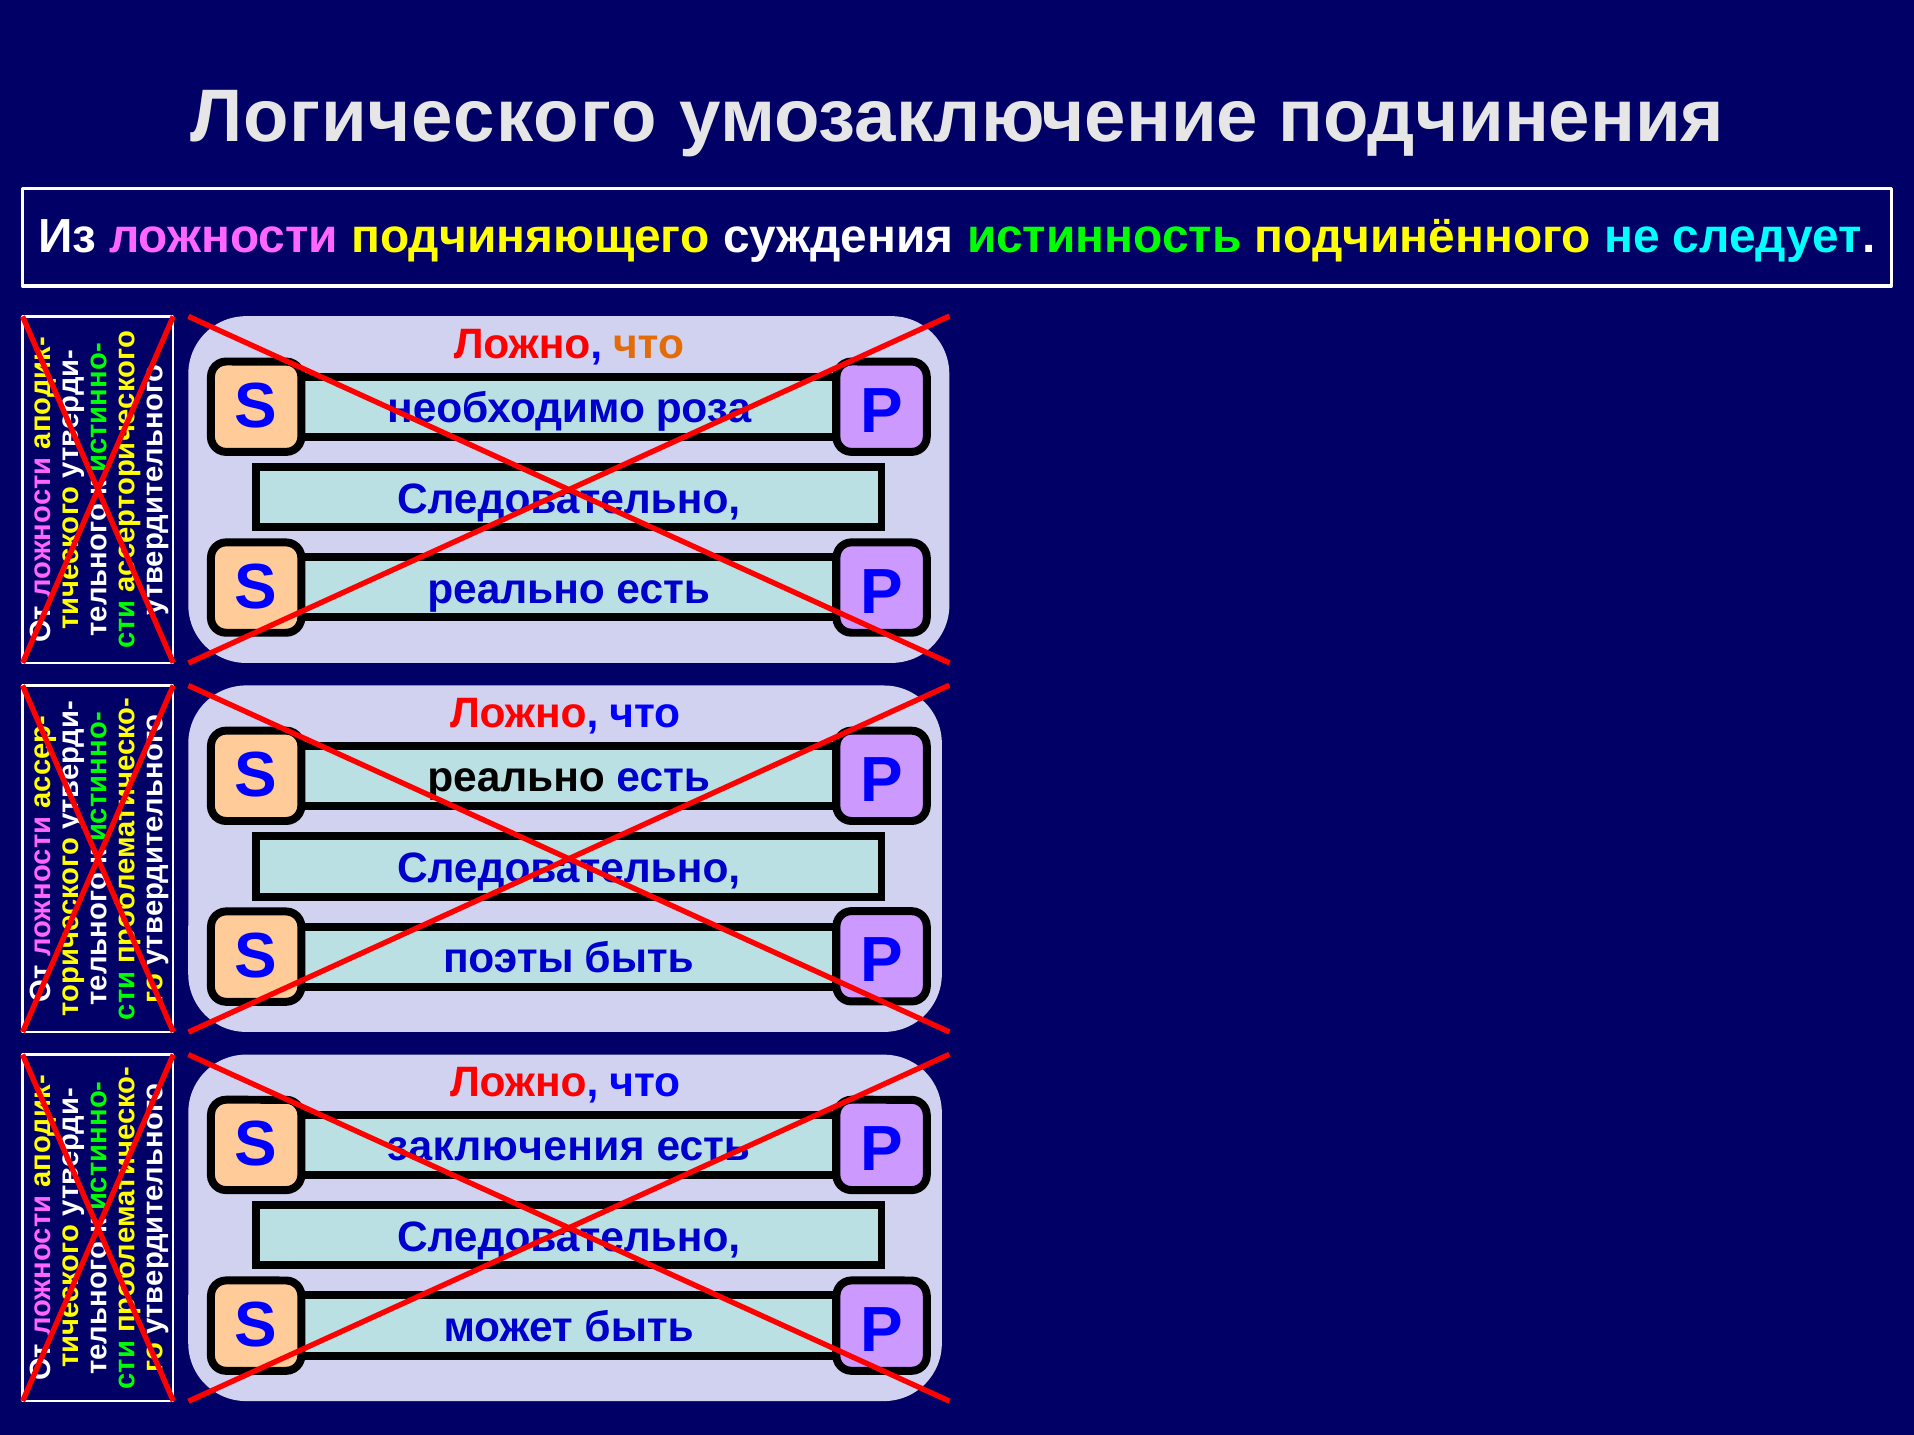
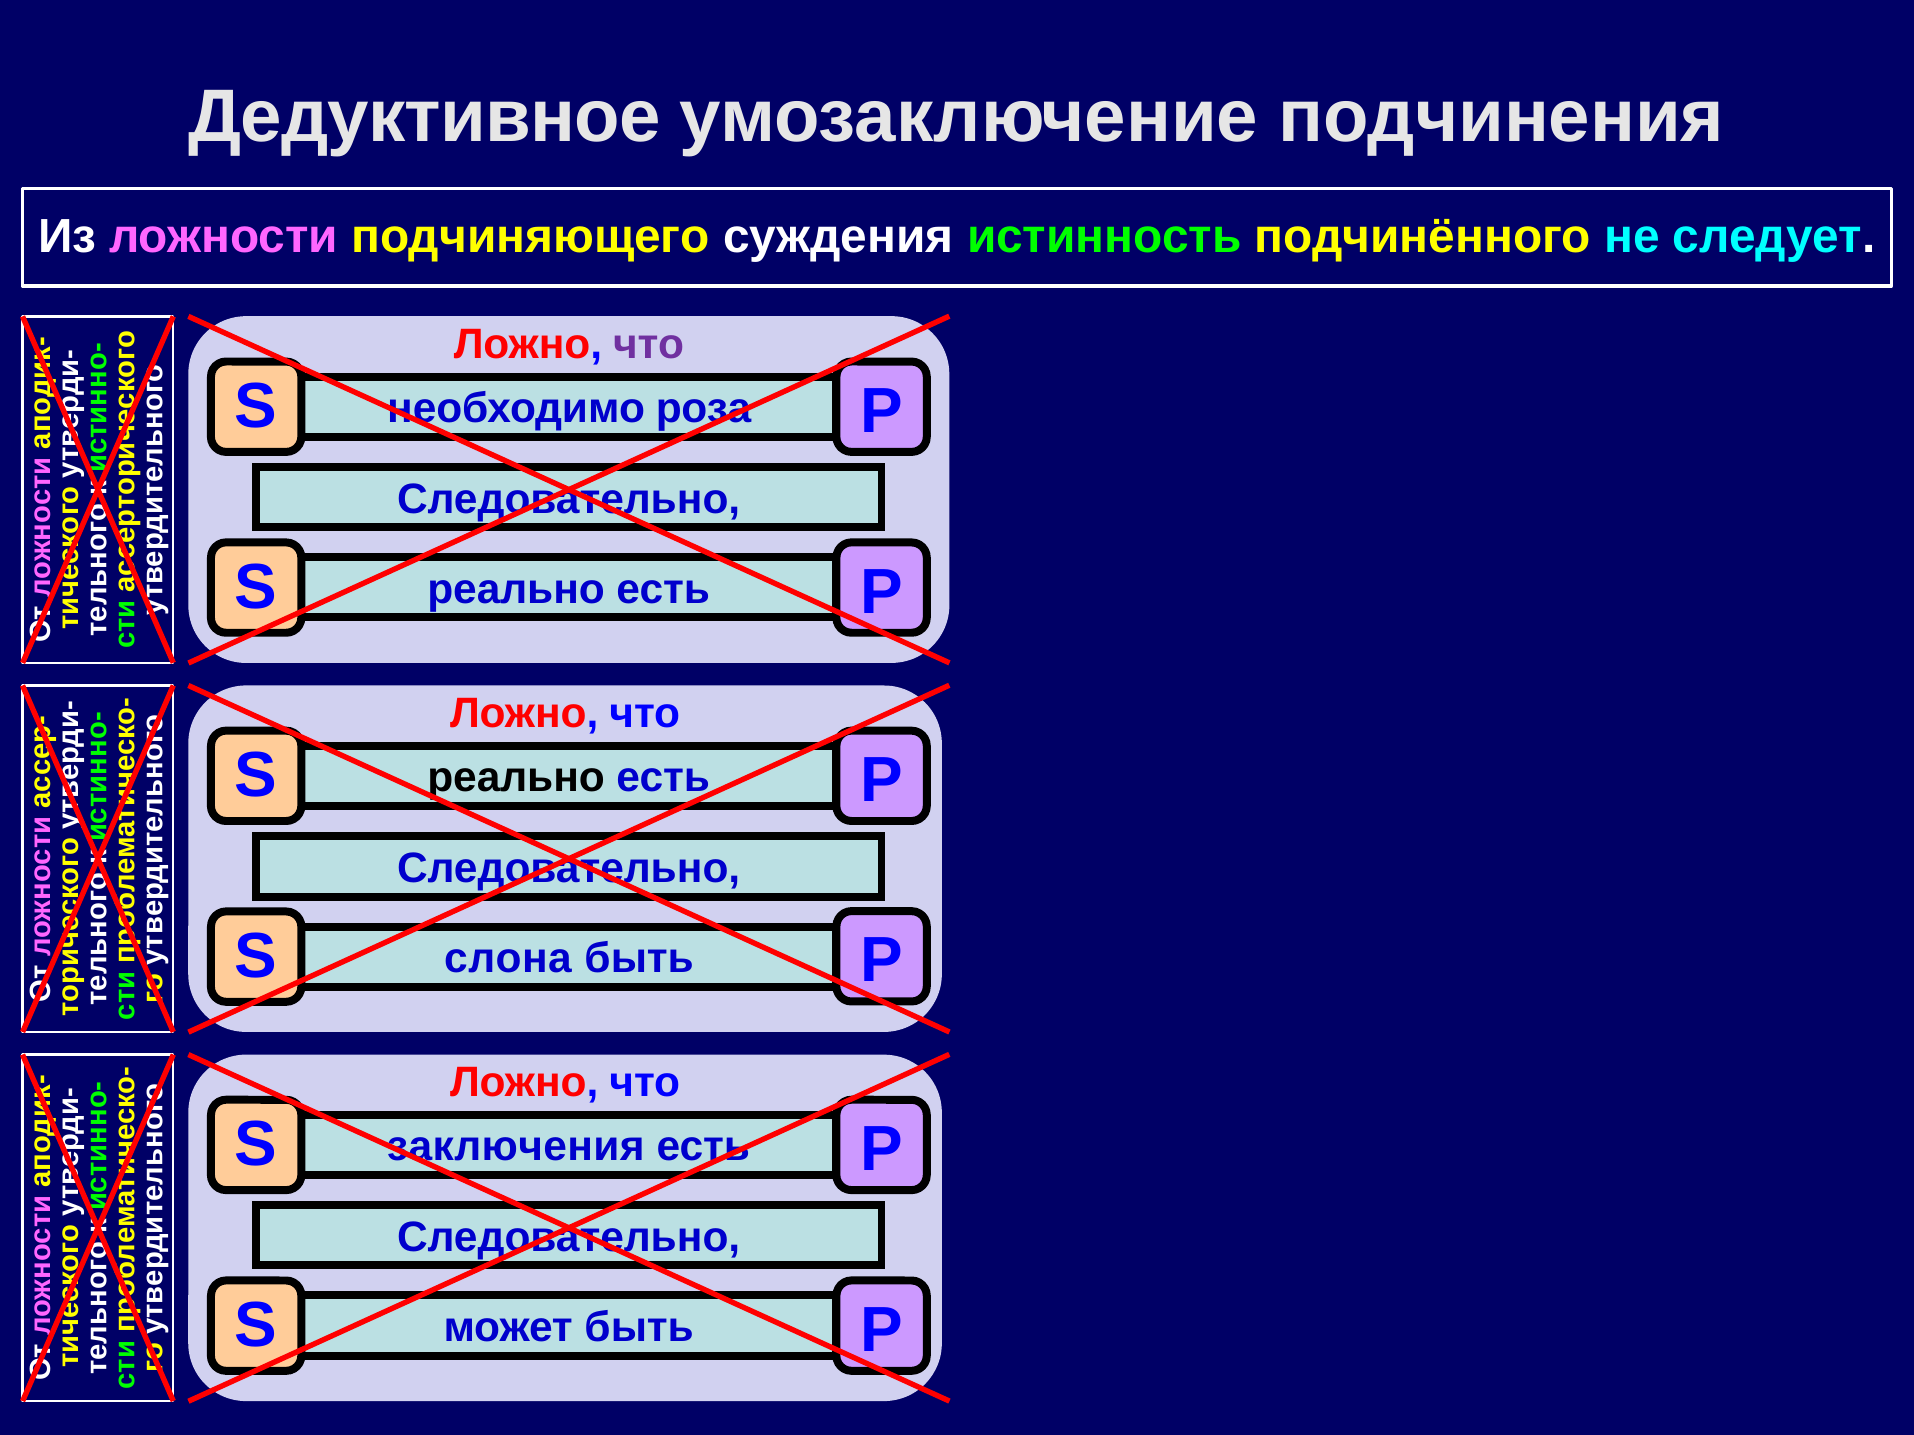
Логического: Логического -> Дедуктивное (425, 116)
что colour: orange -> purple (649, 344)
поэты: поэты -> слона (508, 959)
